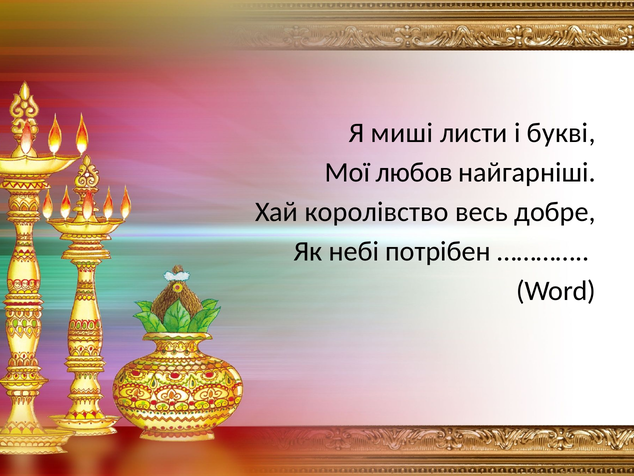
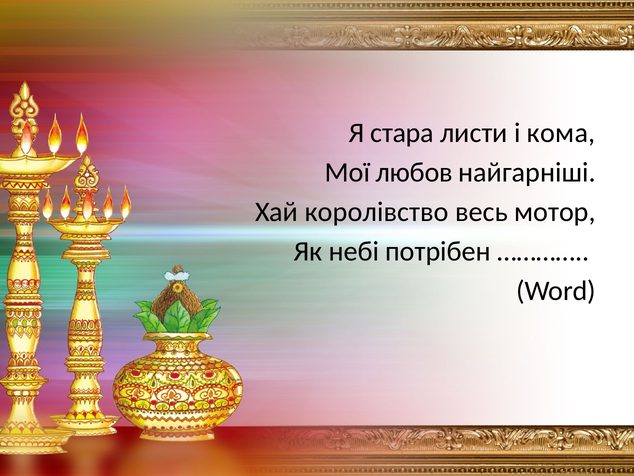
миші: миші -> стара (402, 133)
букві: букві -> кома (561, 133)
добре: добре -> мотор (555, 212)
